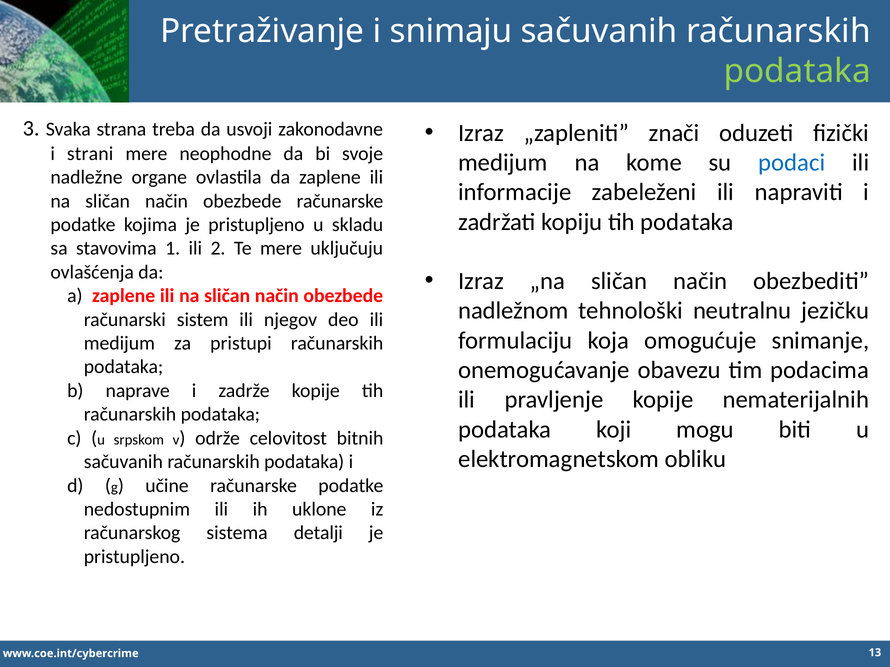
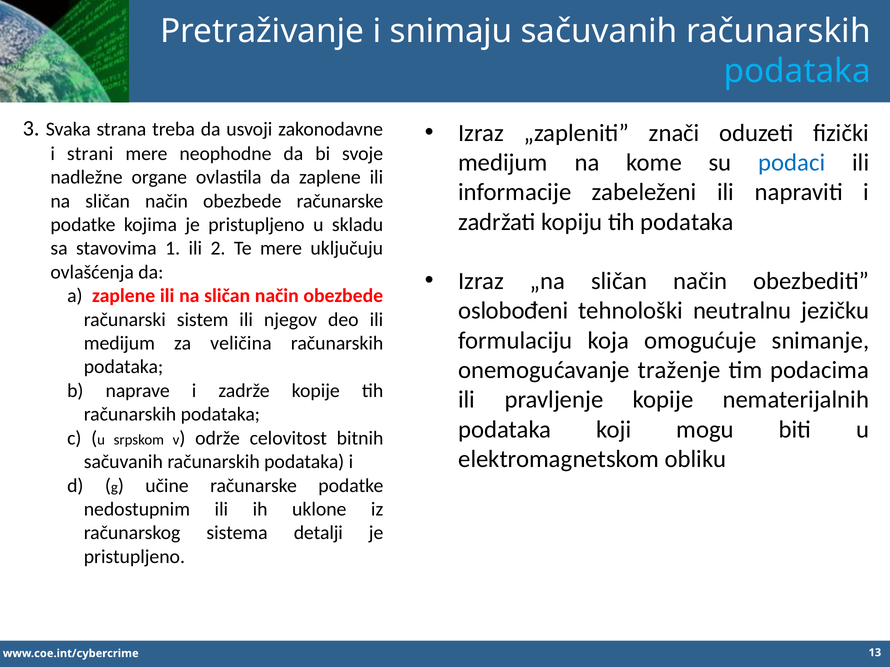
podataka colour: light green -> light blue (797, 71)
nadležnom: nadležnom -> oslobođeni (513, 311)
pristupi: pristupi -> veličina (241, 344)
obavezu: obavezu -> traženje (679, 370)
